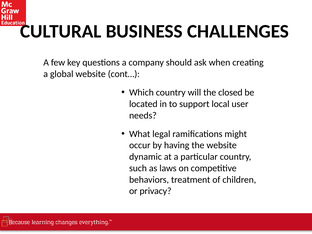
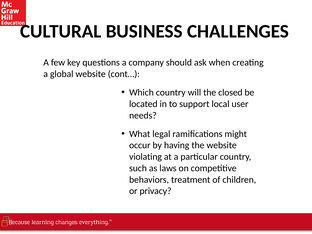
dynamic: dynamic -> violating (146, 157)
